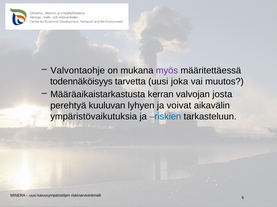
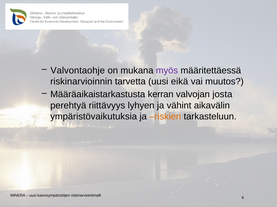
todennäköisyys: todennäköisyys -> riskinarvioinnin (81, 82)
joka: joka -> eikä (180, 82)
kuuluvan: kuuluvan -> riittävyys (107, 106)
voivat: voivat -> vähint (179, 106)
riskien colour: blue -> orange (165, 117)
